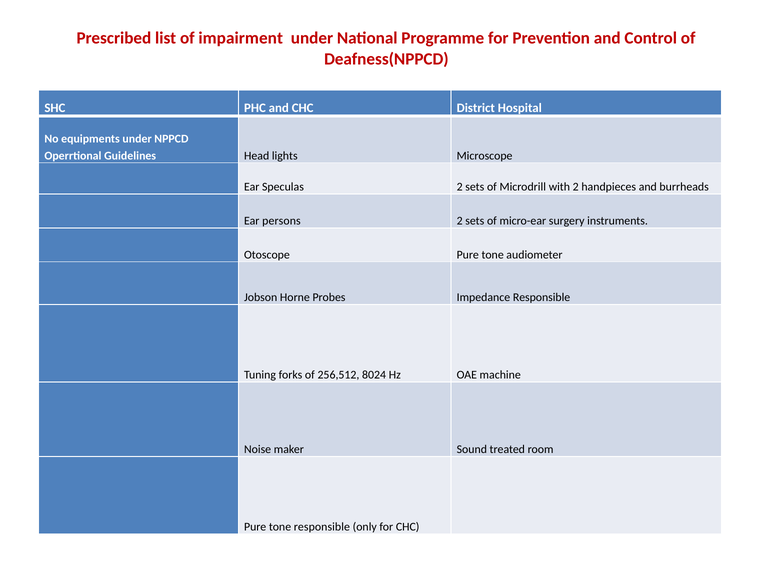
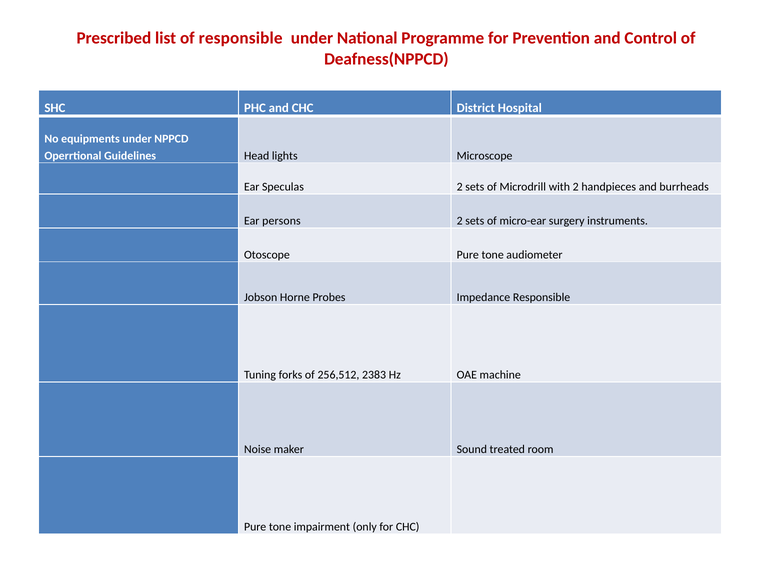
of impairment: impairment -> responsible (241, 38)
8024: 8024 -> 2383 (374, 375)
tone responsible: responsible -> impairment (322, 526)
